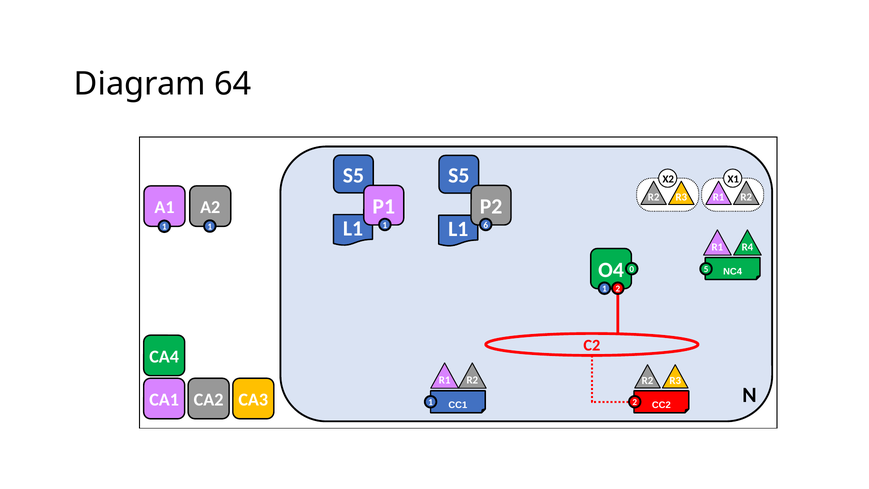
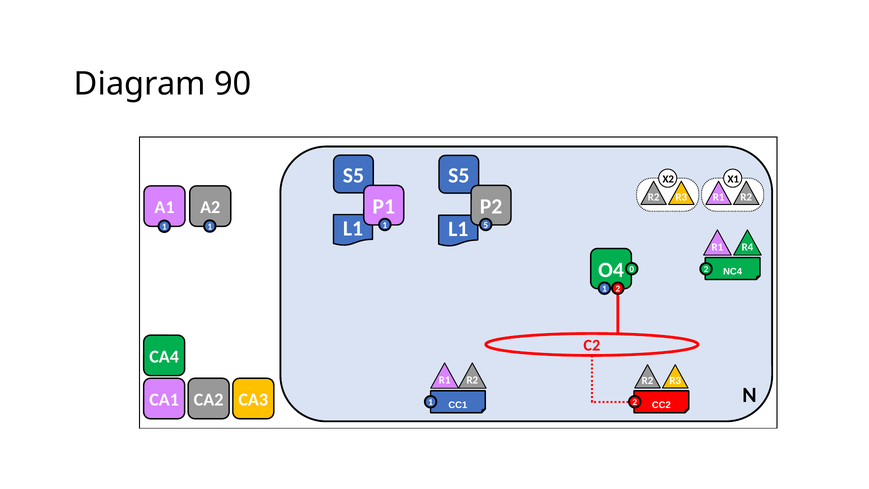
64: 64 -> 90 (233, 84)
6: 6 -> 5 (486, 225)
0 5: 5 -> 2 (706, 269)
